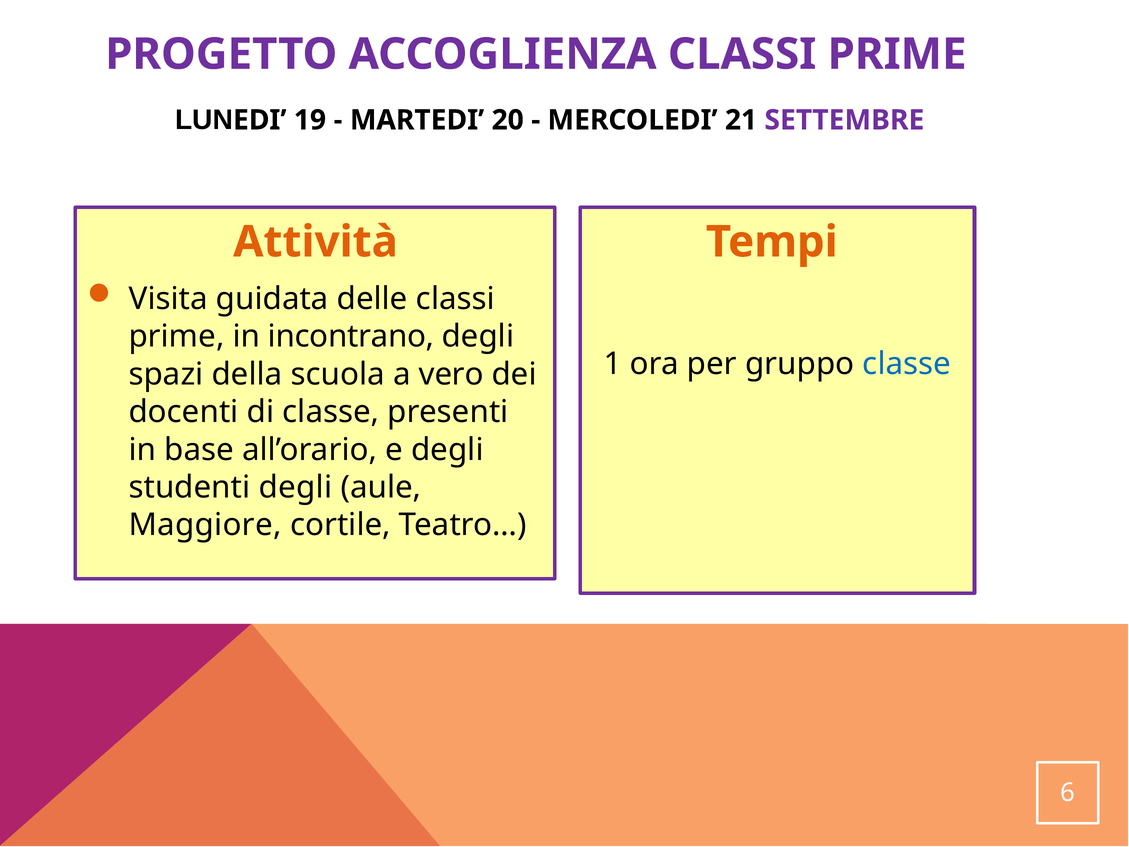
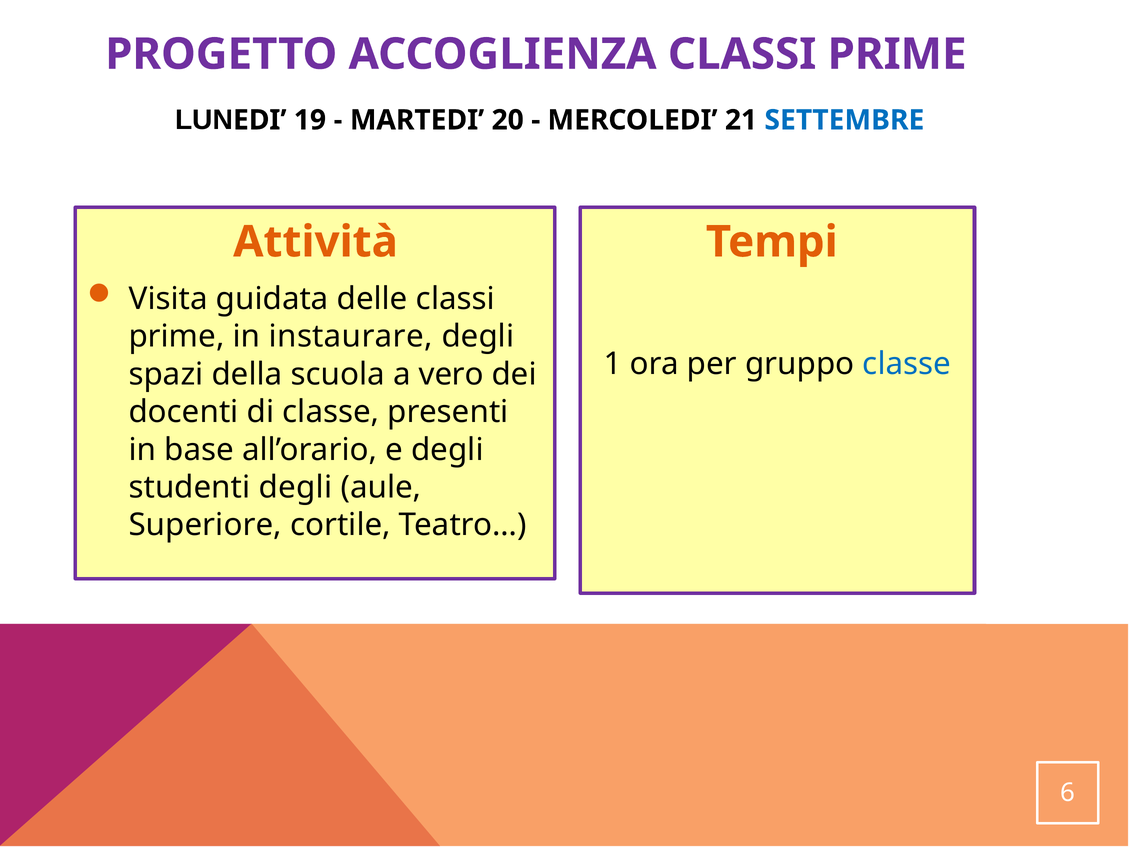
SETTEMBRE colour: purple -> blue (844, 120)
incontrano: incontrano -> instaurare (351, 336)
Maggiore: Maggiore -> Superiore (205, 525)
